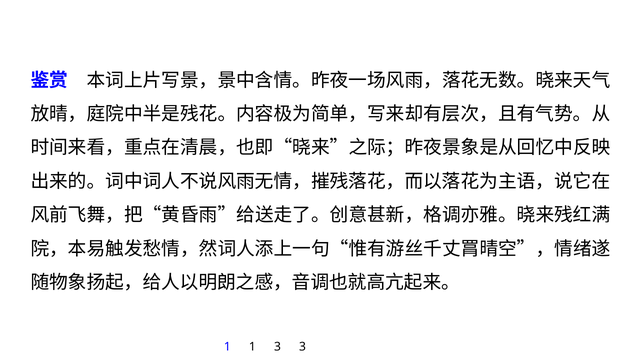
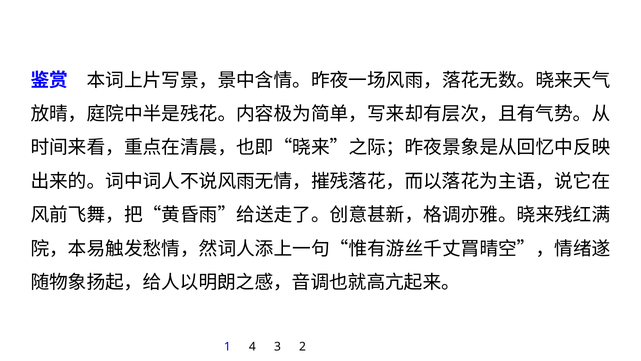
1 1: 1 -> 4 (252, 347)
3 3: 3 -> 2 (303, 347)
